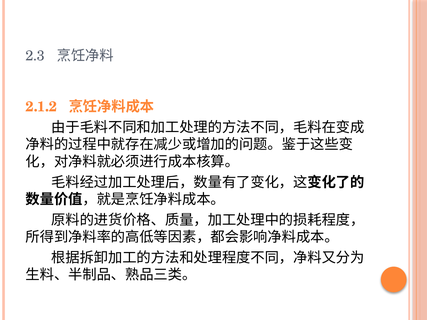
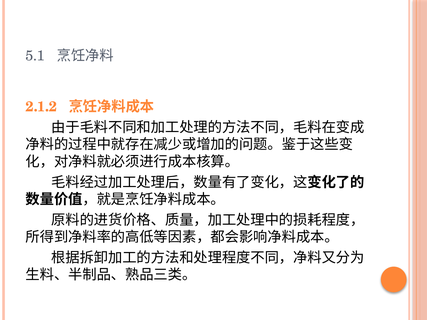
2.3: 2.3 -> 5.1 (35, 56)
